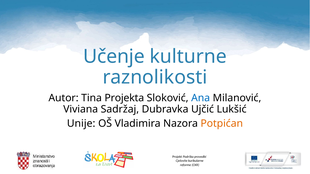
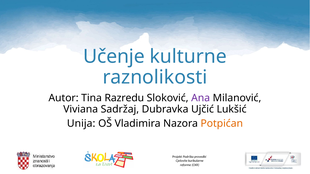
Projekta: Projekta -> Razredu (124, 98)
Ana colour: blue -> purple (201, 98)
Unije: Unije -> Unija (81, 124)
